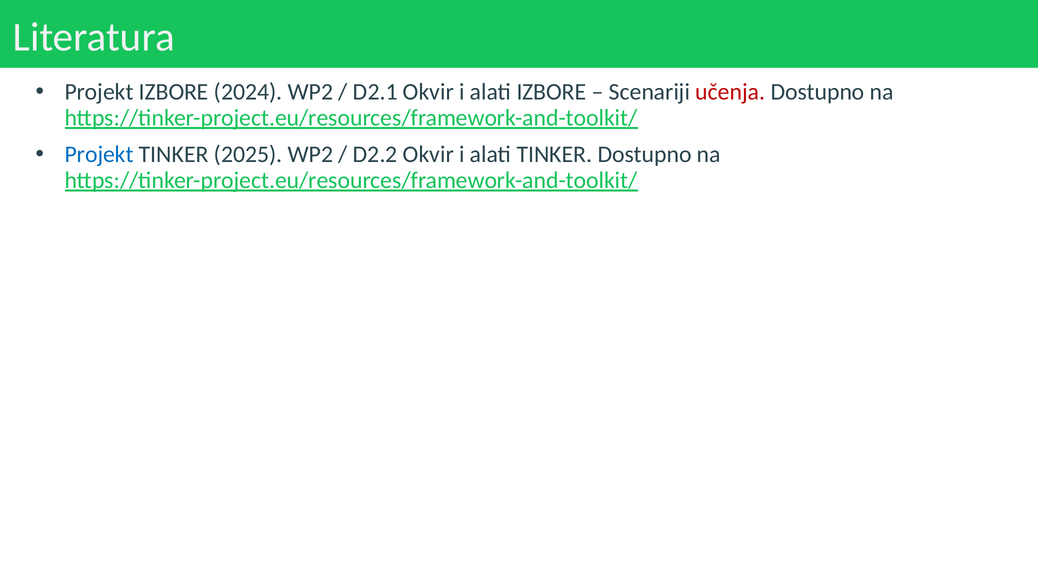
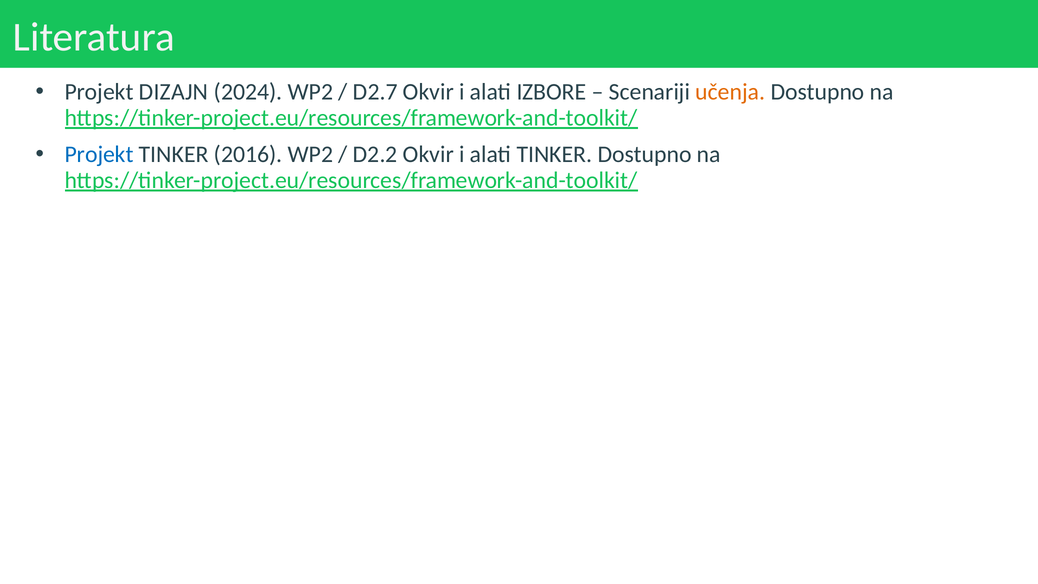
Projekt IZBORE: IZBORE -> DIZAJN (174, 92)
D2.1: D2.1 -> D2.7 (375, 92)
učenja colour: red -> orange (730, 92)
2025: 2025 -> 2016 (248, 154)
